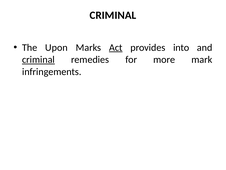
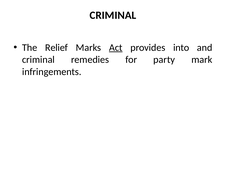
Upon: Upon -> Relief (57, 47)
criminal underline: present -> none (38, 59)
more: more -> party (164, 59)
